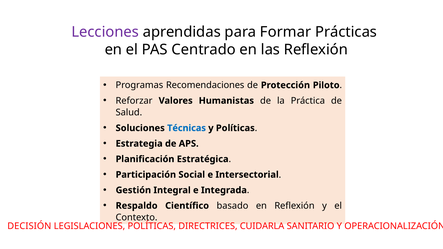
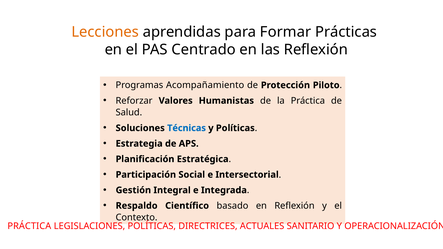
Lecciones colour: purple -> orange (105, 32)
Recomendaciones: Recomendaciones -> Acompañamiento (205, 85)
DECISIÓN: DECISIÓN -> PRÁCTICA (29, 226)
CUIDARLA: CUIDARLA -> ACTUALES (262, 226)
